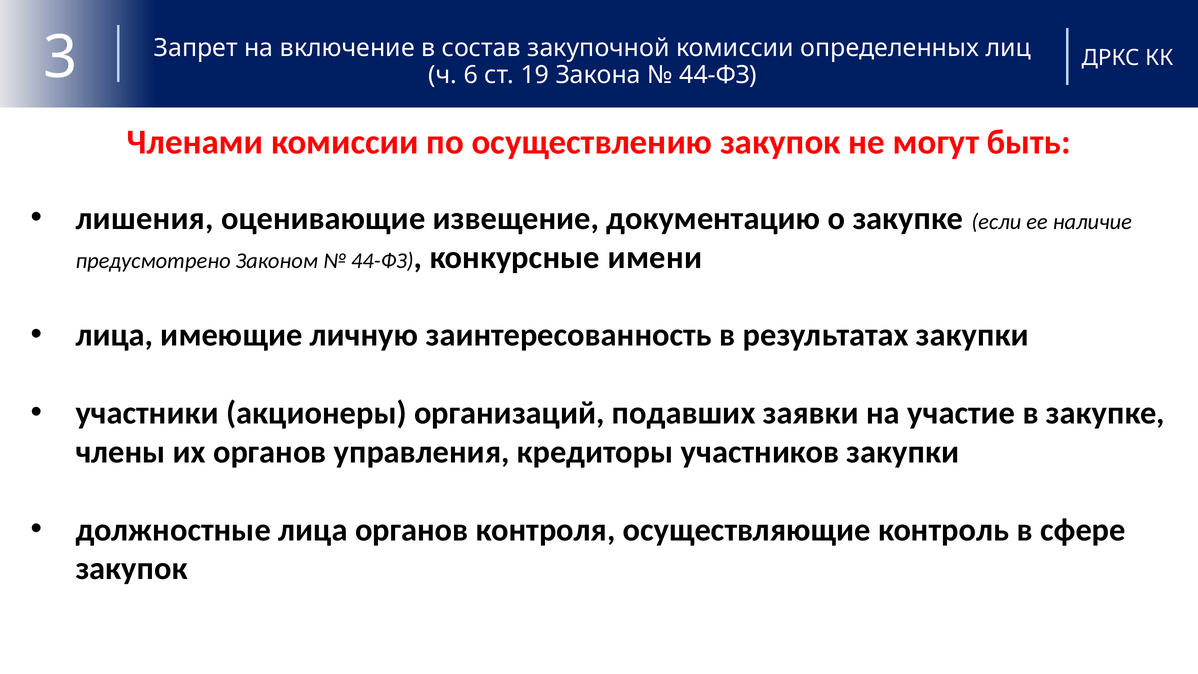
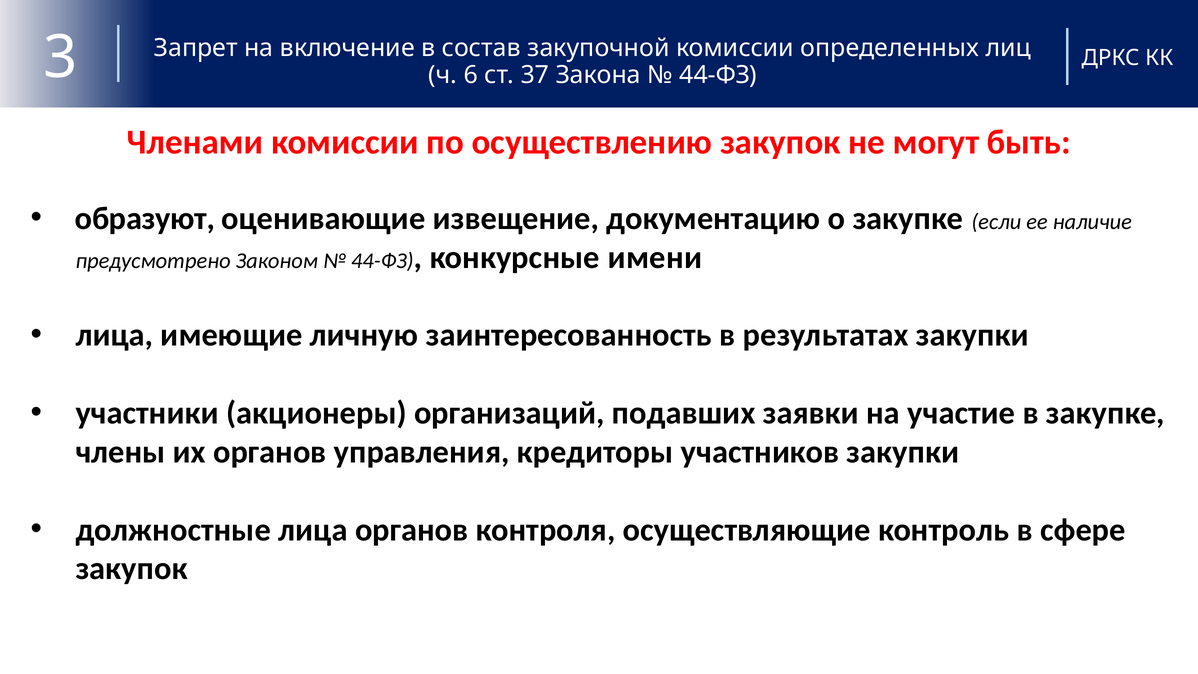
19: 19 -> 37 (535, 75)
лишения: лишения -> образуют (145, 218)
